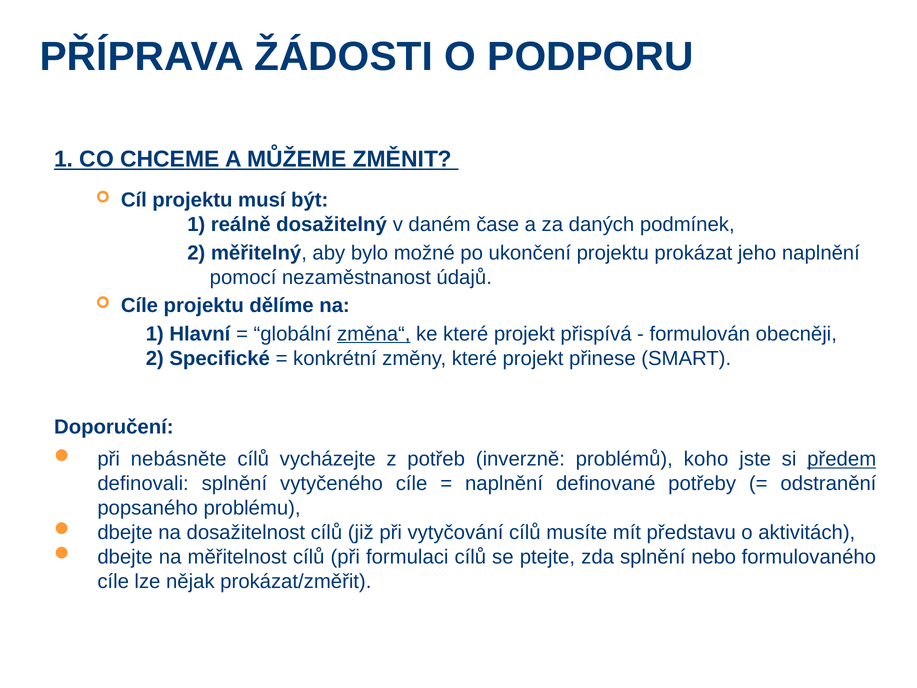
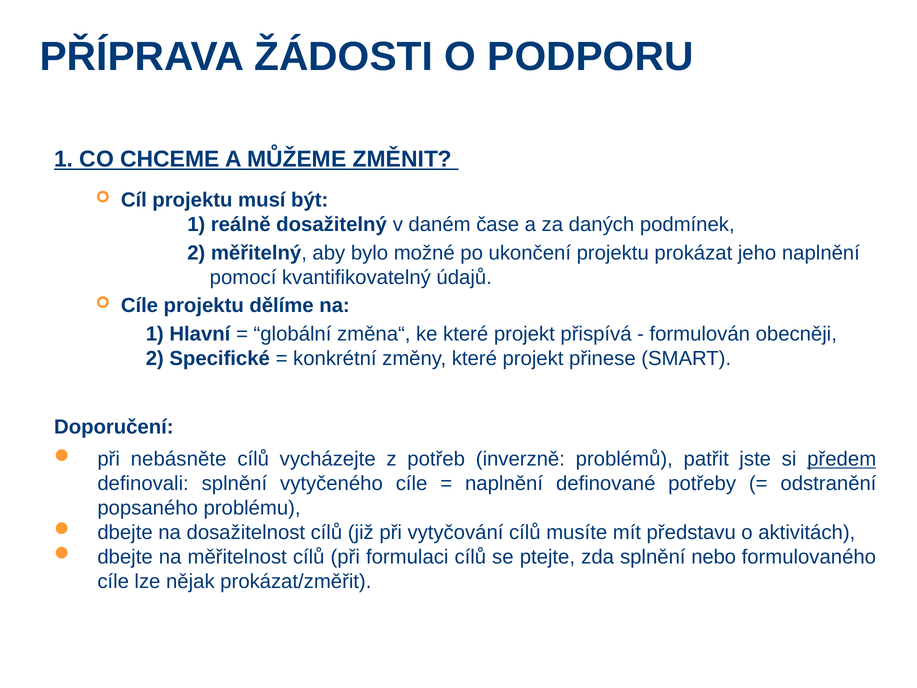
nezaměstnanost: nezaměstnanost -> kvantifikovatelný (356, 277)
změna“ underline: present -> none (374, 334)
koho: koho -> patřit (706, 459)
